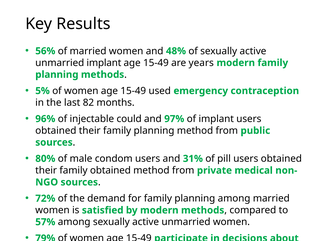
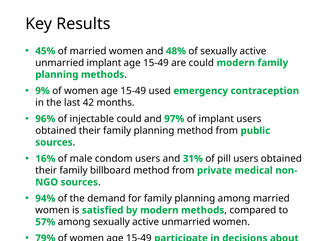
56%: 56% -> 45% (45, 51)
are years: years -> could (201, 63)
5%: 5% -> 9% (43, 91)
82: 82 -> 42 (88, 103)
80%: 80% -> 16% (45, 158)
family obtained: obtained -> billboard (110, 170)
72%: 72% -> 94% (45, 198)
